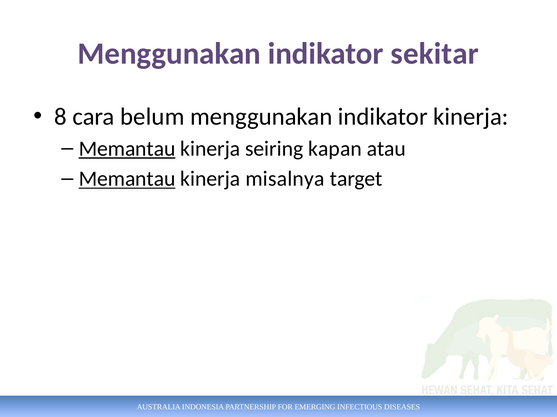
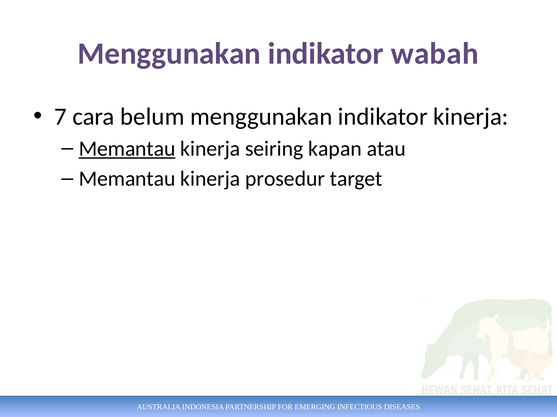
sekitar: sekitar -> wabah (435, 54)
8: 8 -> 7 (61, 117)
Memantau underline: present -> none (127, 179)
misalnya: misalnya -> prosedur (285, 179)
